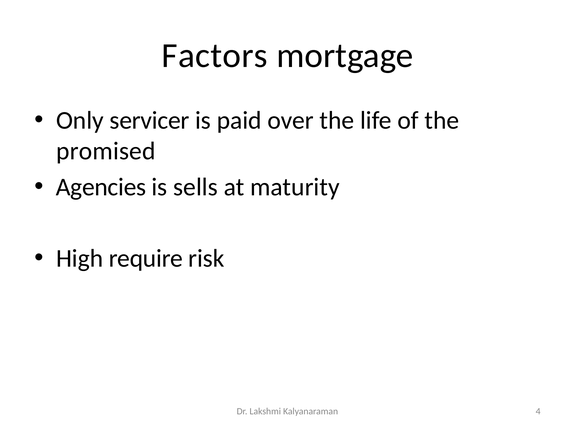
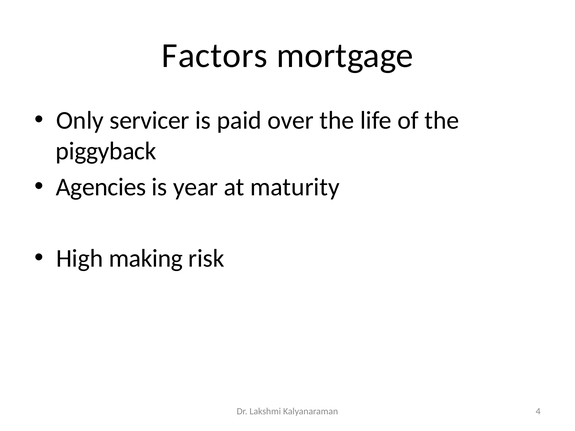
promised: promised -> piggyback (106, 151)
sells: sells -> year (196, 187)
require: require -> making (146, 259)
